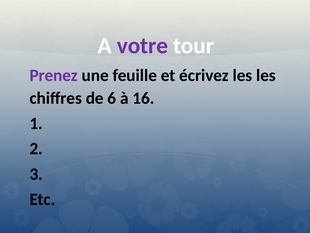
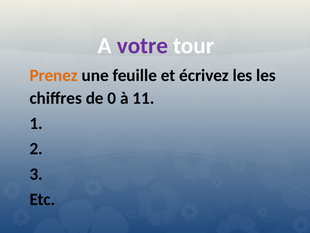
Prenez colour: purple -> orange (54, 75)
6: 6 -> 0 (112, 98)
16: 16 -> 11 (143, 98)
